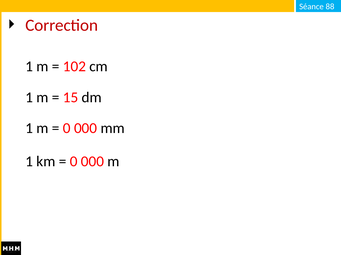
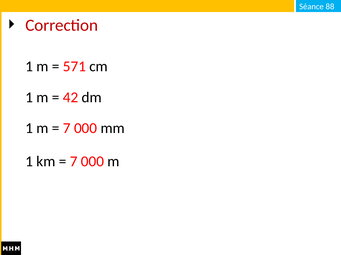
102: 102 -> 571 (74, 67)
15: 15 -> 42 (71, 98)
0: 0 -> 7 (67, 129)
0: 0 -> 7 (74, 162)
